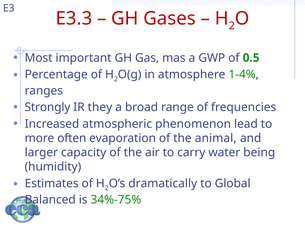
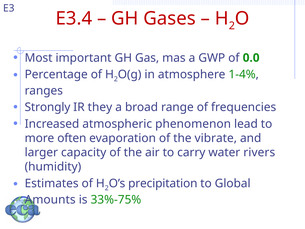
E3.3: E3.3 -> E3.4 (74, 19)
0.5: 0.5 -> 0.0 (251, 58)
animal: animal -> vibrate (216, 138)
being: being -> rivers (259, 152)
dramatically: dramatically -> precipitation (163, 183)
Balanced: Balanced -> Amounts (50, 199)
34%-75%: 34%-75% -> 33%-75% (116, 199)
